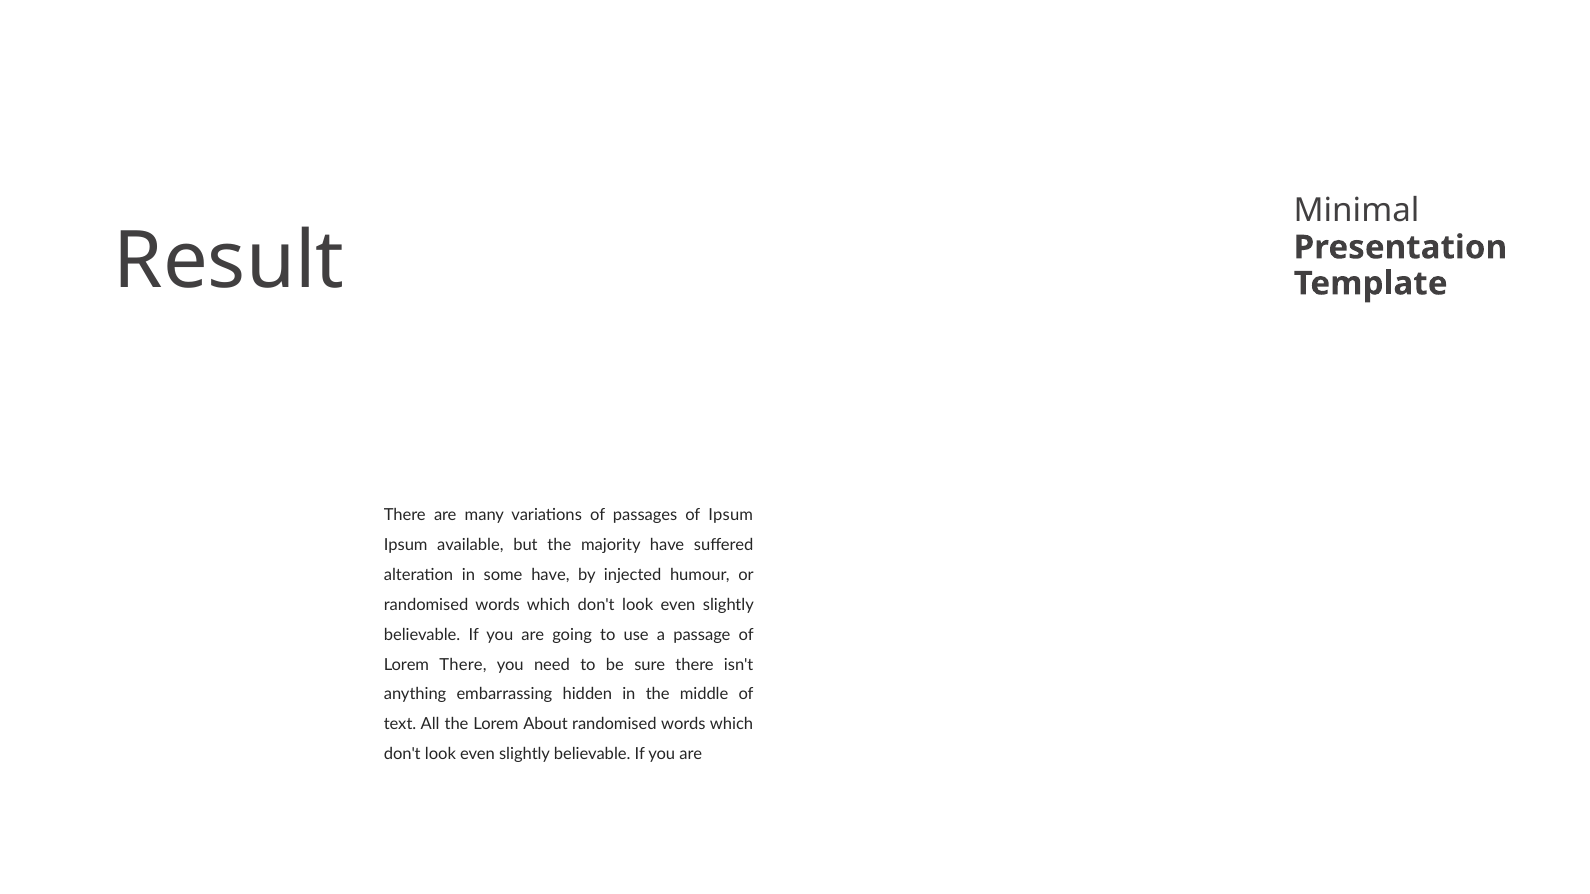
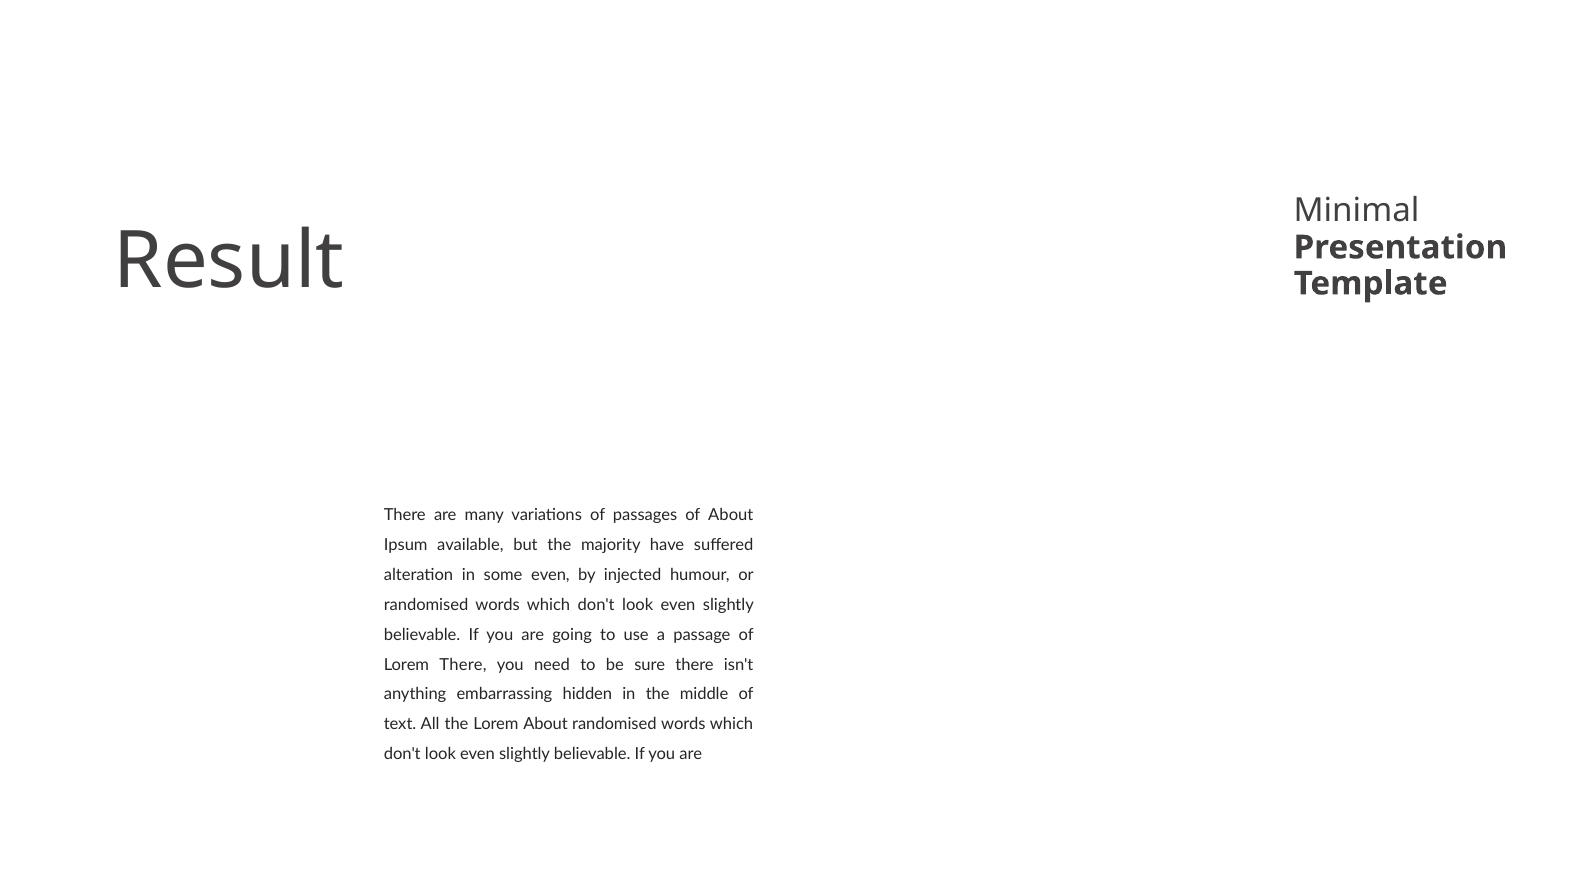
of Ipsum: Ipsum -> About (731, 516)
some have: have -> even (550, 575)
